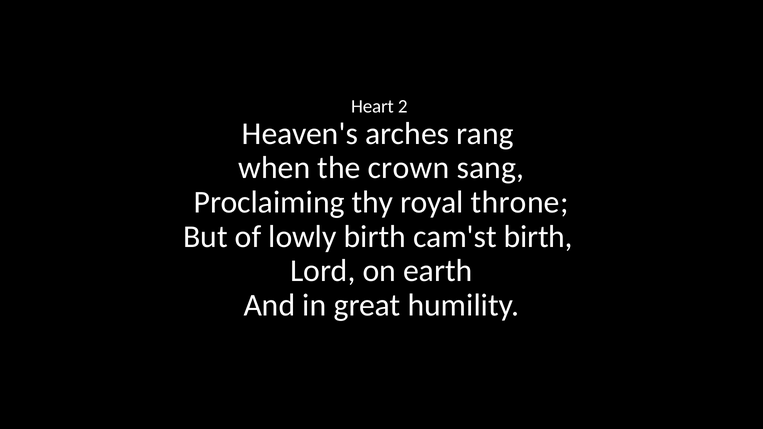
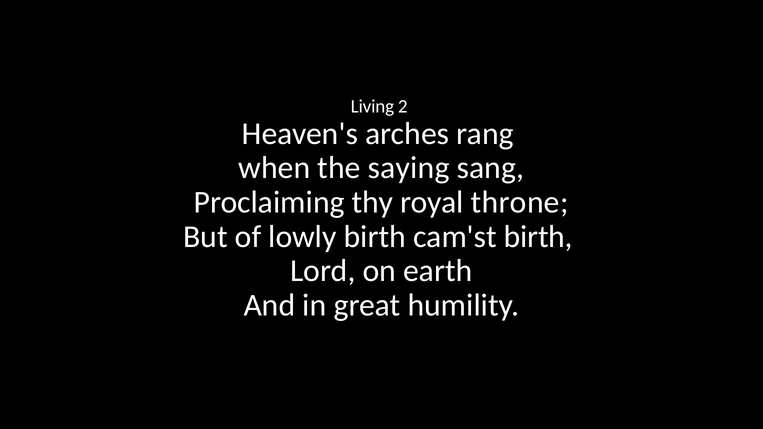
Heart: Heart -> Living (372, 106)
crown: crown -> saying (409, 168)
